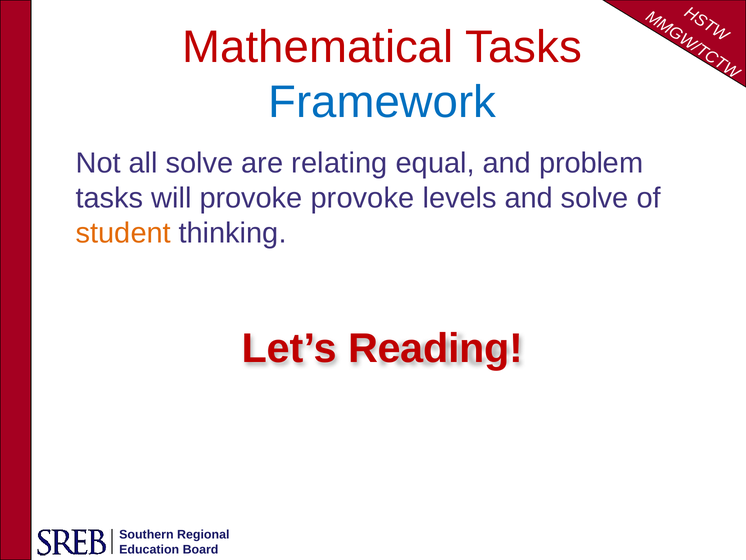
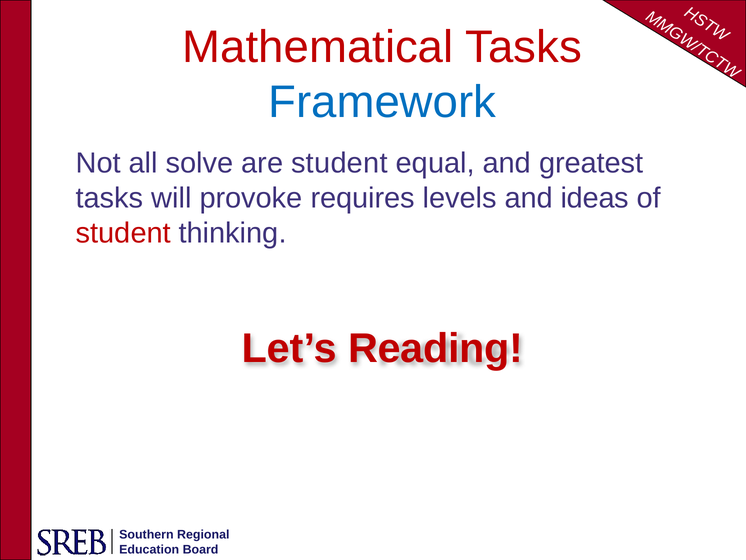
are relating: relating -> student (339, 163)
problem: problem -> greatest (591, 163)
provoke provoke: provoke -> requires (363, 198)
and solve: solve -> ideas (595, 198)
student colour: orange -> red (123, 233)
